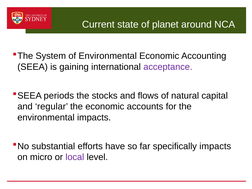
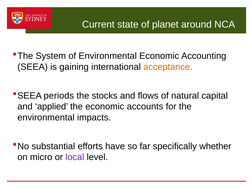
acceptance colour: purple -> orange (168, 67)
regular: regular -> applied (52, 107)
specifically impacts: impacts -> whether (215, 146)
